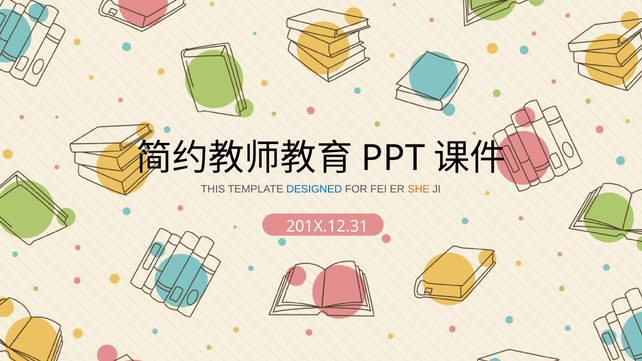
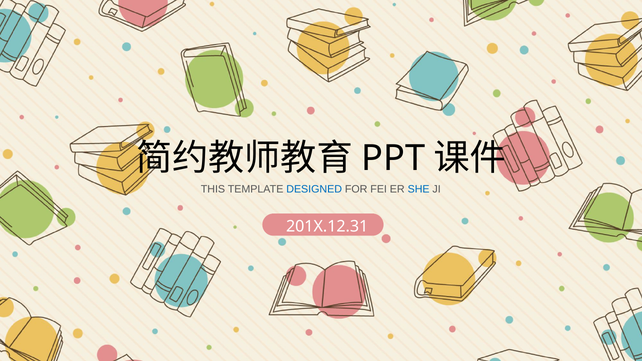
SHE colour: orange -> blue (419, 189)
